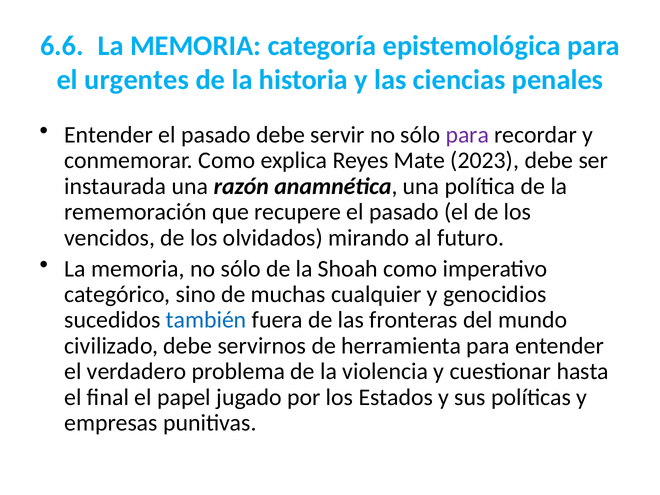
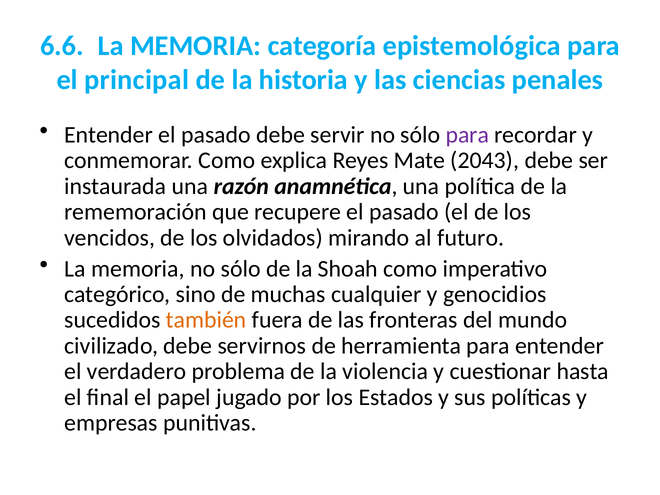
urgentes: urgentes -> principal (137, 80)
2023: 2023 -> 2043 (485, 160)
también colour: blue -> orange (206, 320)
